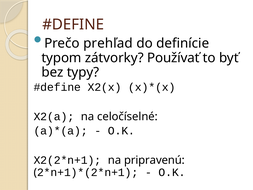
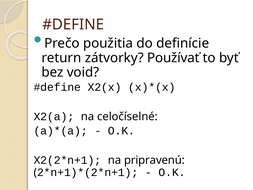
prehľad: prehľad -> použitia (108, 43)
typom: typom -> return (61, 58)
typy: typy -> void (83, 72)
